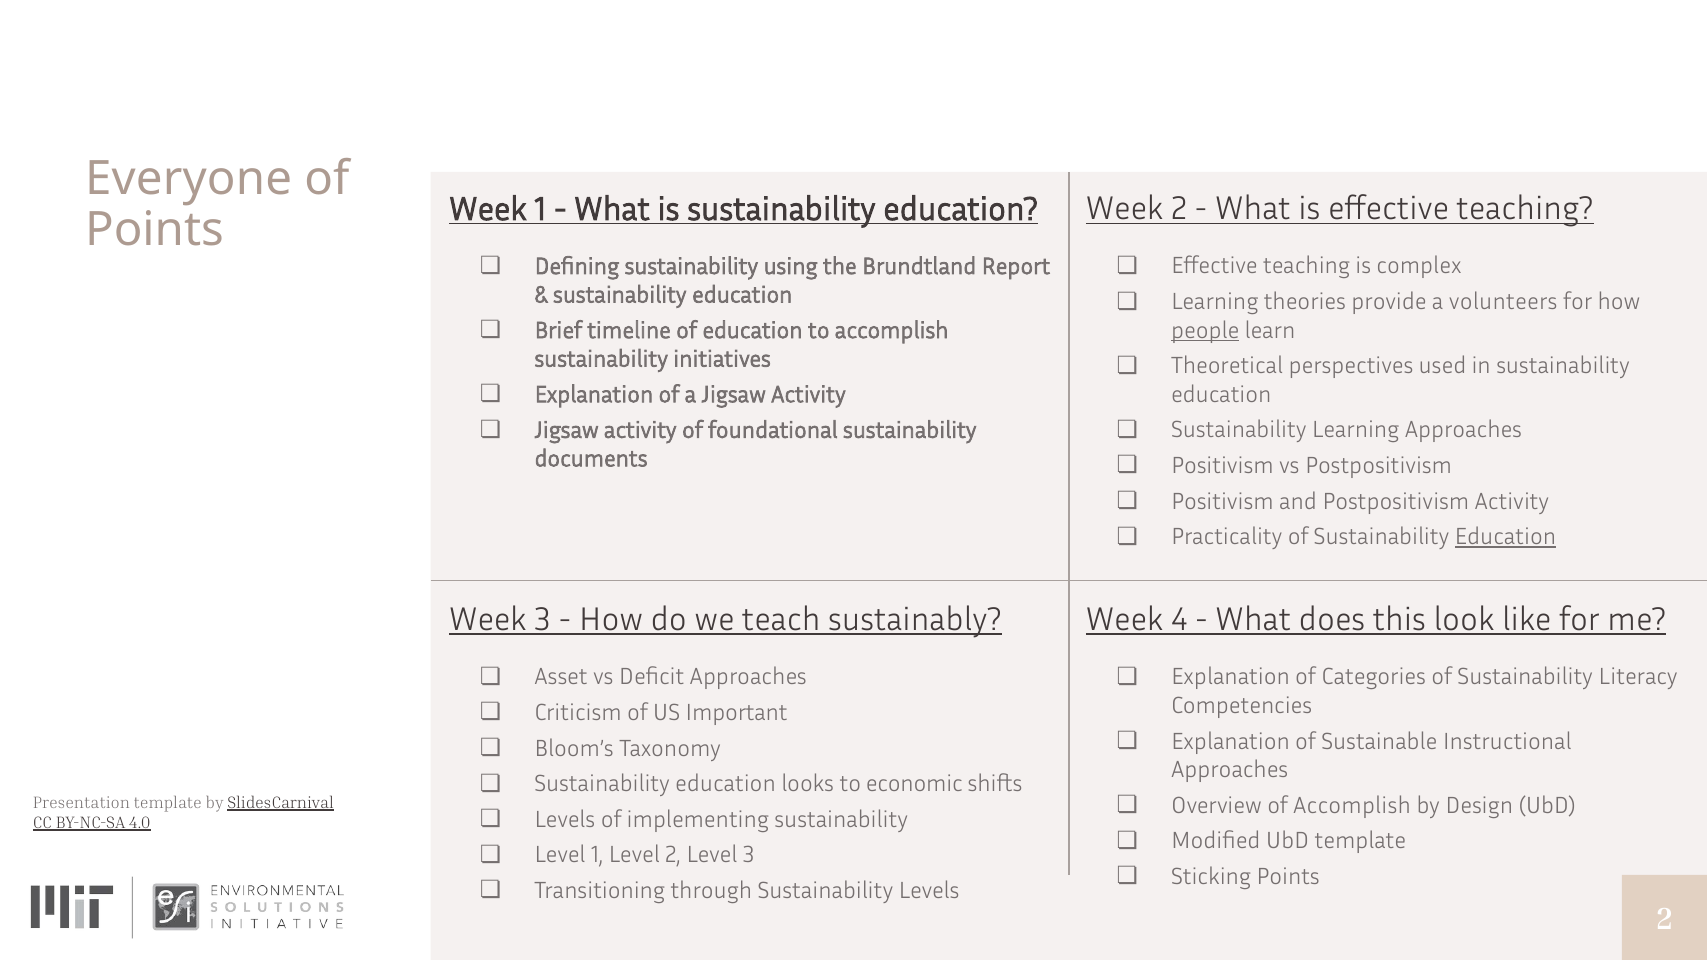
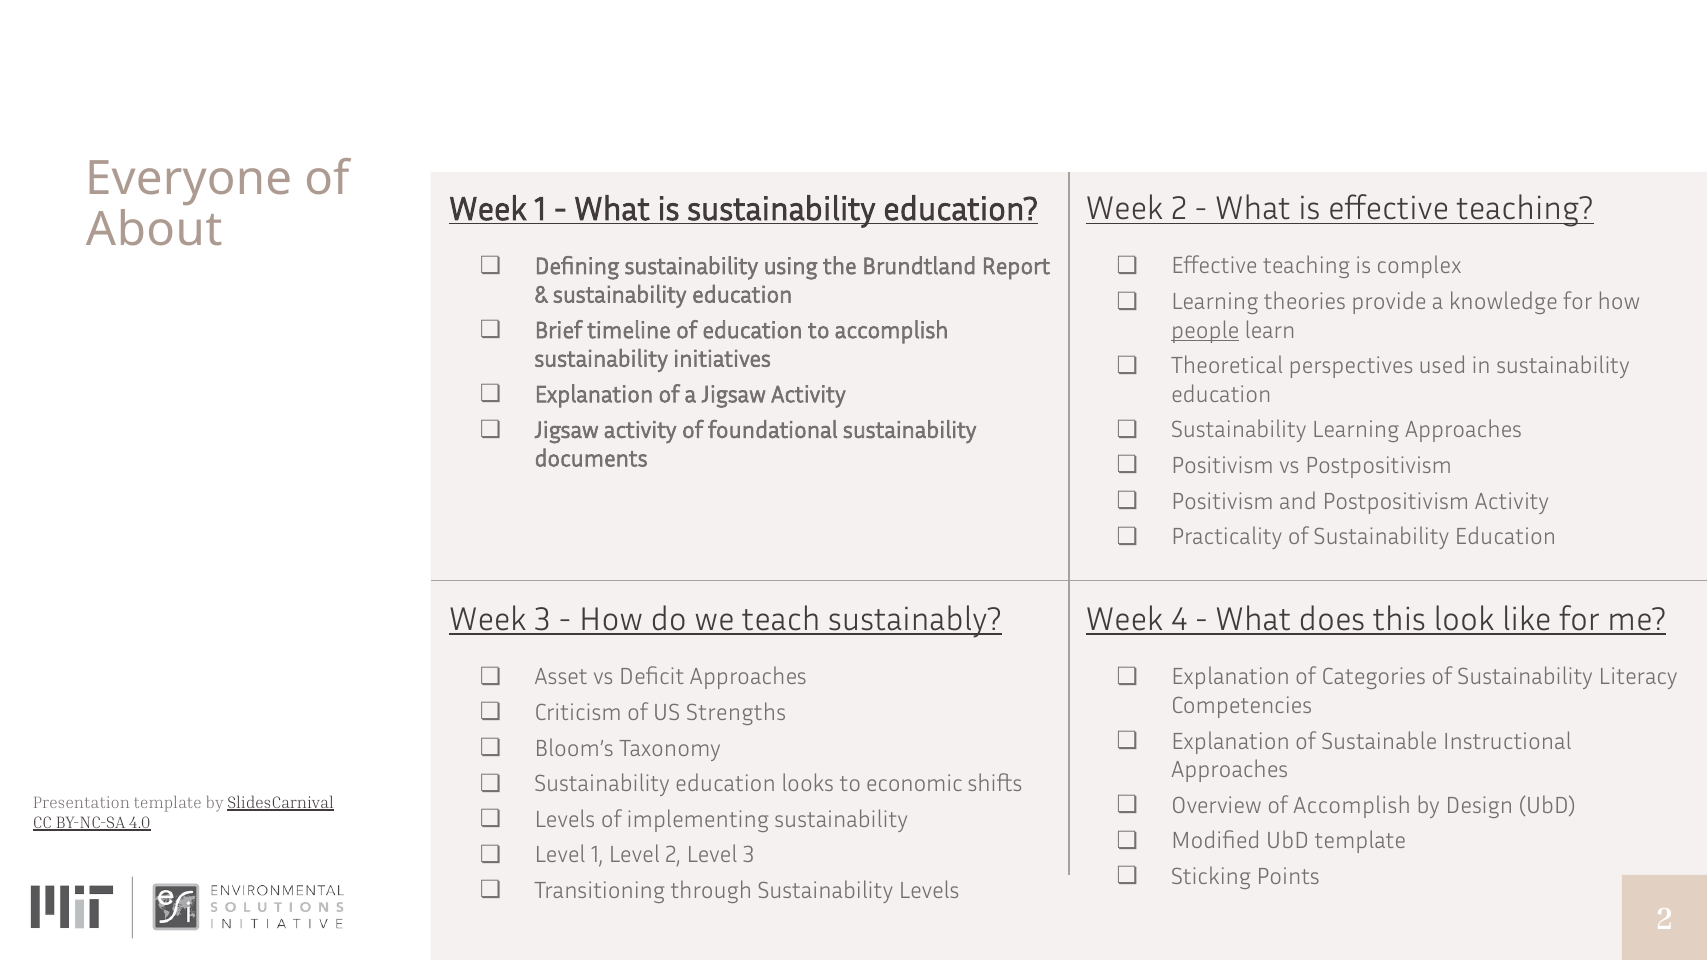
Points: Points -> About (154, 230)
volunteers: volunteers -> knowledge (1503, 302)
Education underline: present -> none (1505, 537)
Important: Important -> Strengths (736, 713)
